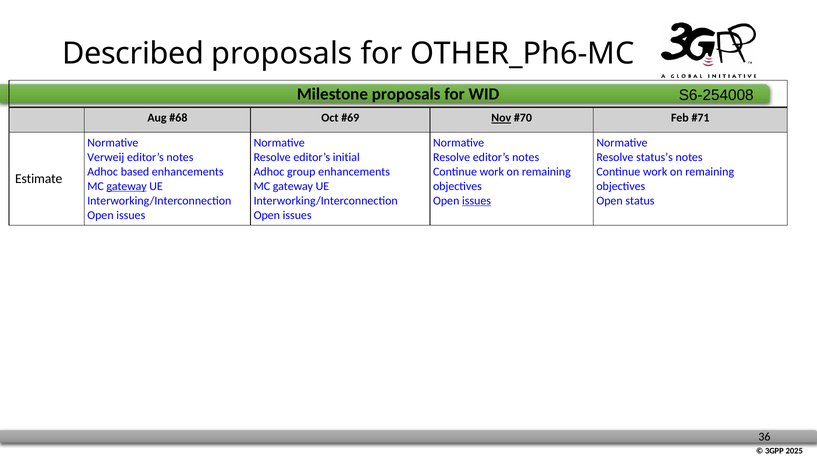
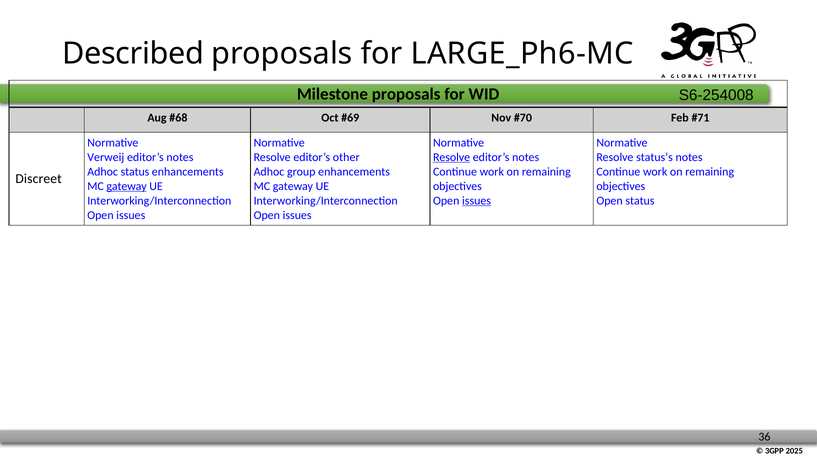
OTHER_Ph6-MC: OTHER_Ph6-MC -> LARGE_Ph6-MC (522, 53)
Nov underline: present -> none (501, 118)
initial: initial -> other (346, 157)
Resolve underline: none -> present (452, 157)
Adhoc based: based -> status (135, 171)
Estimate: Estimate -> Discreet (39, 179)
